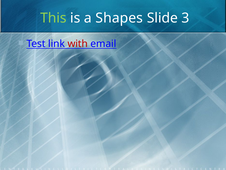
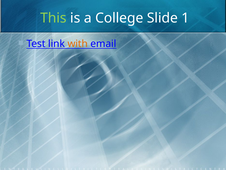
Shapes: Shapes -> College (119, 18)
3: 3 -> 1 (185, 18)
with colour: red -> orange (78, 44)
